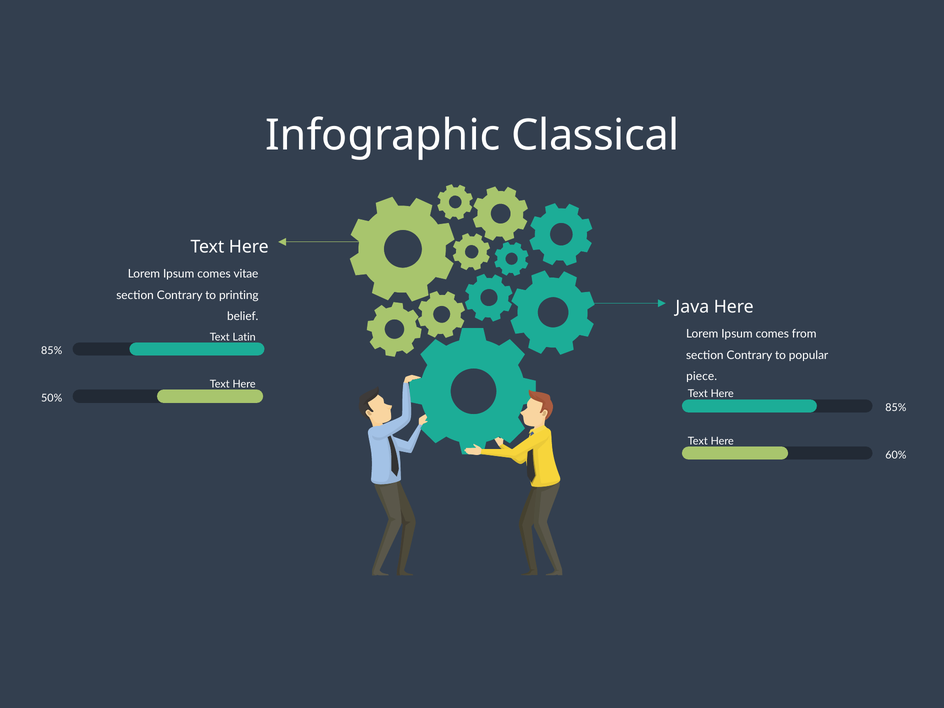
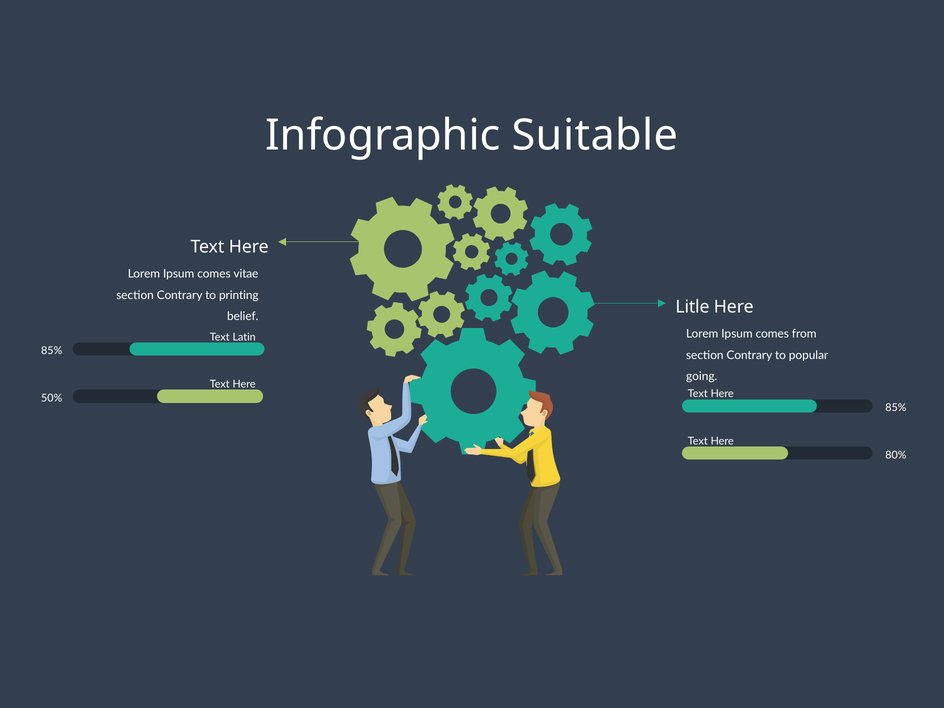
Classical: Classical -> Suitable (595, 135)
Java: Java -> Litle (692, 307)
piece: piece -> going (702, 377)
60%: 60% -> 80% (896, 455)
